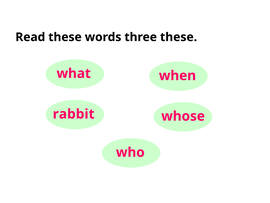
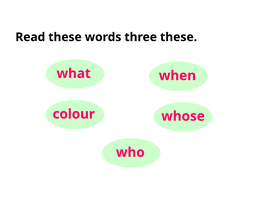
rabbit: rabbit -> colour (74, 114)
